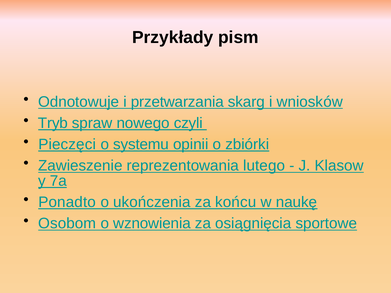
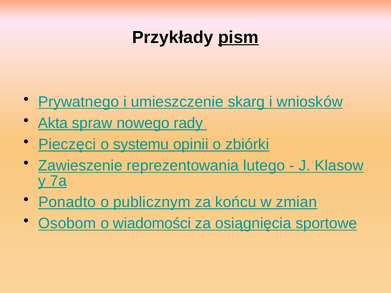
pism underline: none -> present (238, 37)
Odnotowuje: Odnotowuje -> Prywatnego (79, 102)
przetwarzania: przetwarzania -> umieszczenie (177, 102)
Tryb: Tryb -> Akta (53, 123)
czyli: czyli -> rady (188, 123)
ukończenia: ukończenia -> publicznym (152, 202)
naukę: naukę -> zmian (296, 202)
wznowienia: wznowienia -> wiadomości (152, 224)
